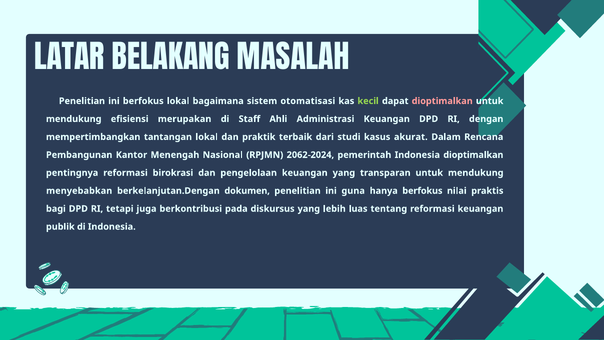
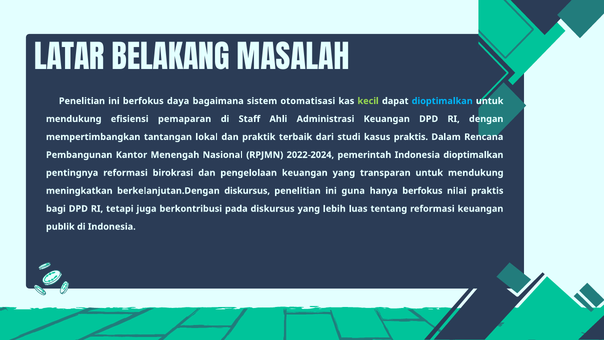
berfokus lokal: lokal -> daya (178, 101)
dioptimalkan colour: pink -> light blue (442, 101)
merupakan: merupakan -> pemaparan (185, 119)
kasus akurat: akurat -> praktis (411, 137)
2062-2024: 2062-2024 -> 2022-2024 (310, 155)
menyebabkan: menyebabkan -> meningkatkan (79, 191)
berkelanjutan.Dengan dokumen: dokumen -> diskursus (247, 191)
